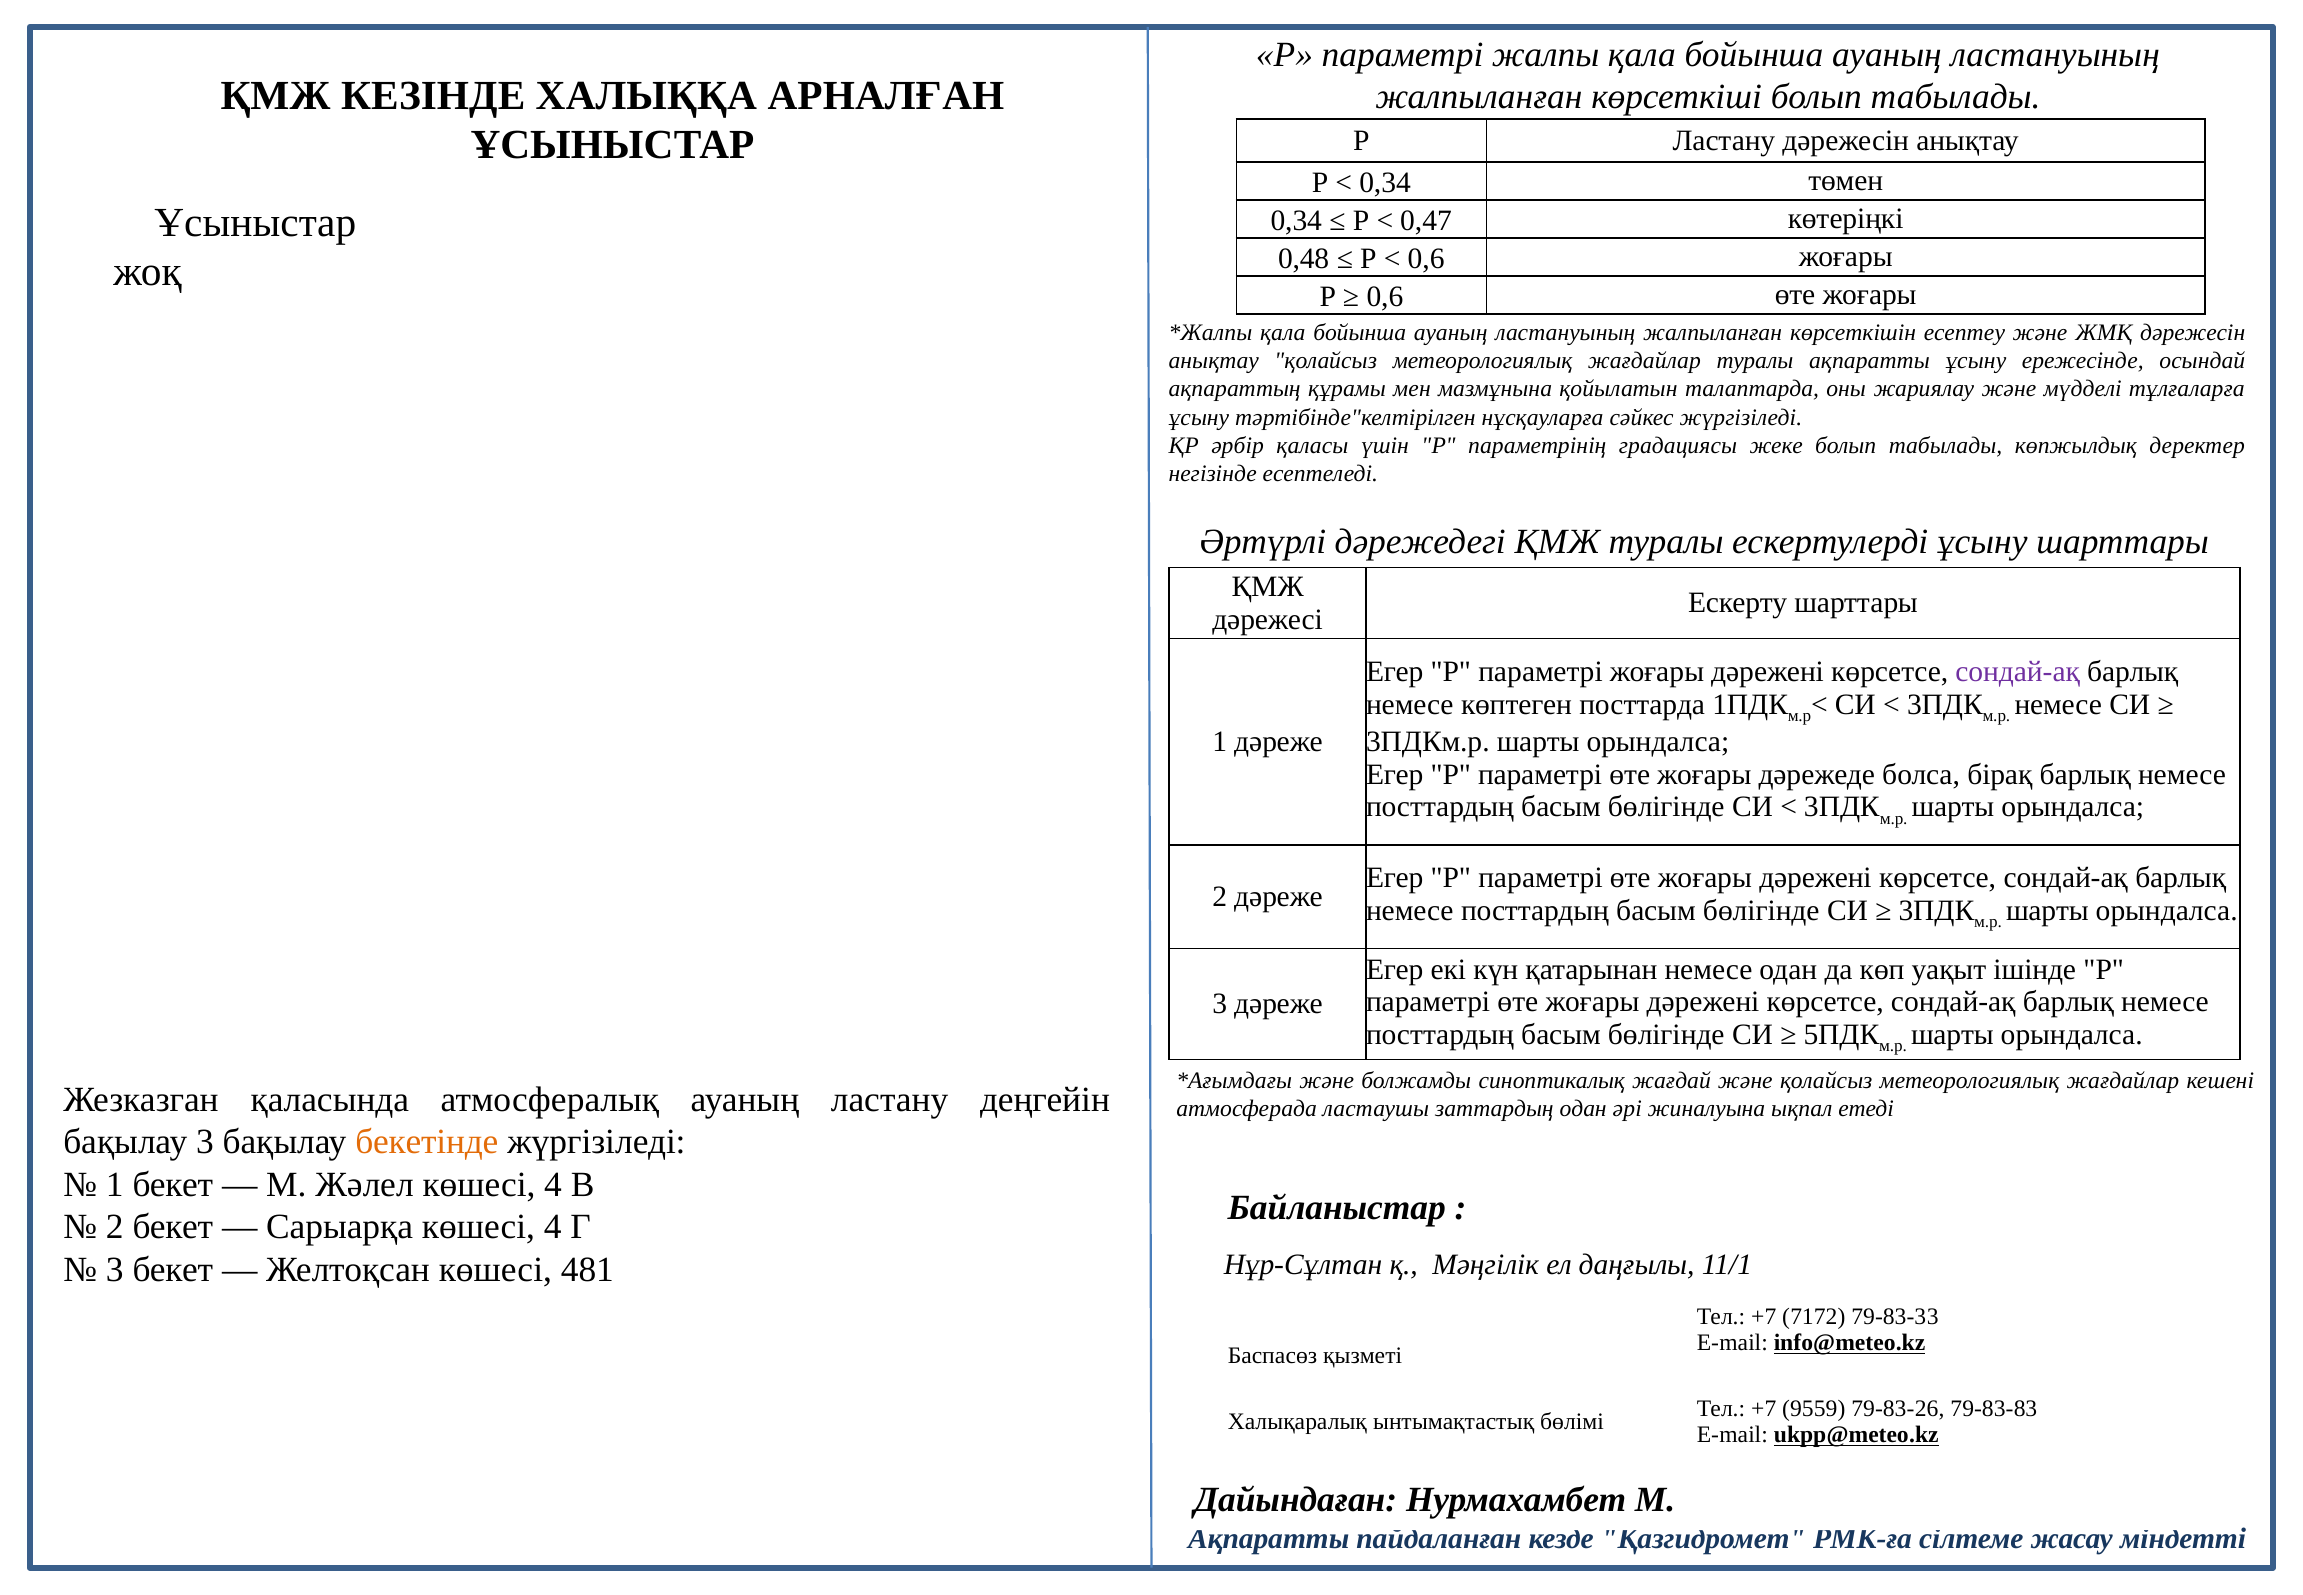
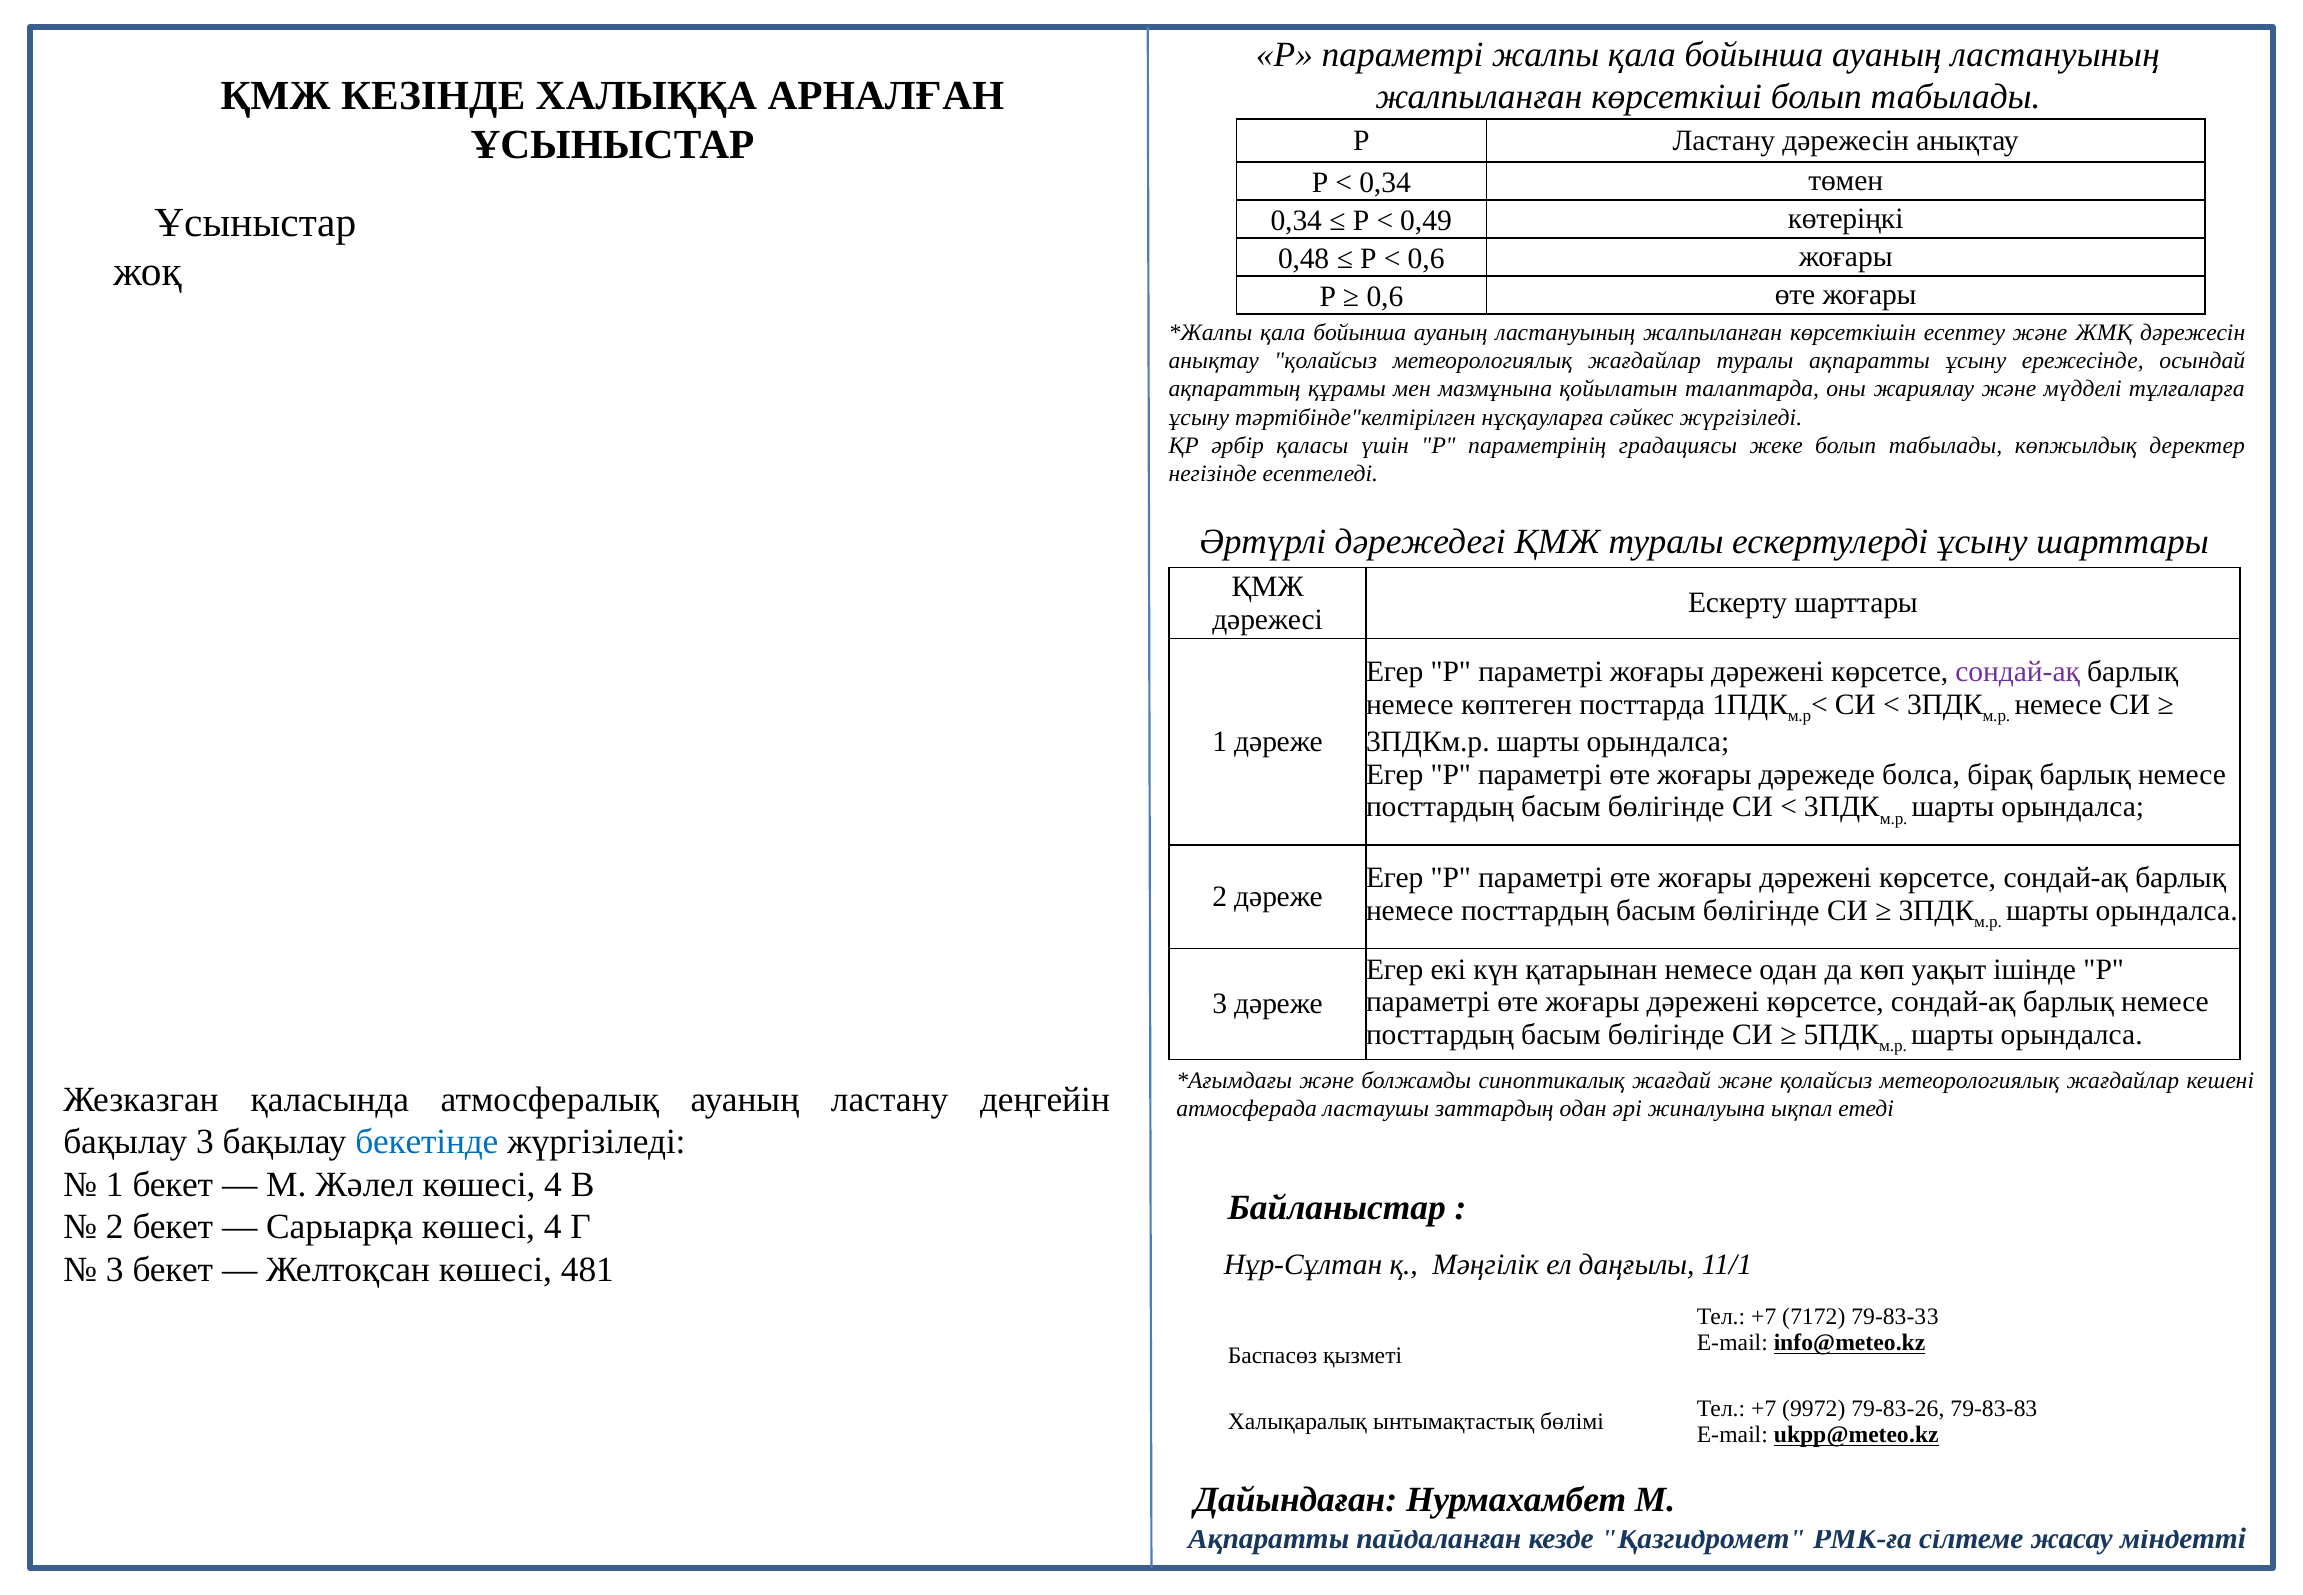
0,47: 0,47 -> 0,49 (1426, 220)
бекетінде colour: orange -> blue (427, 1142)
9559: 9559 -> 9972 (1814, 1408)
